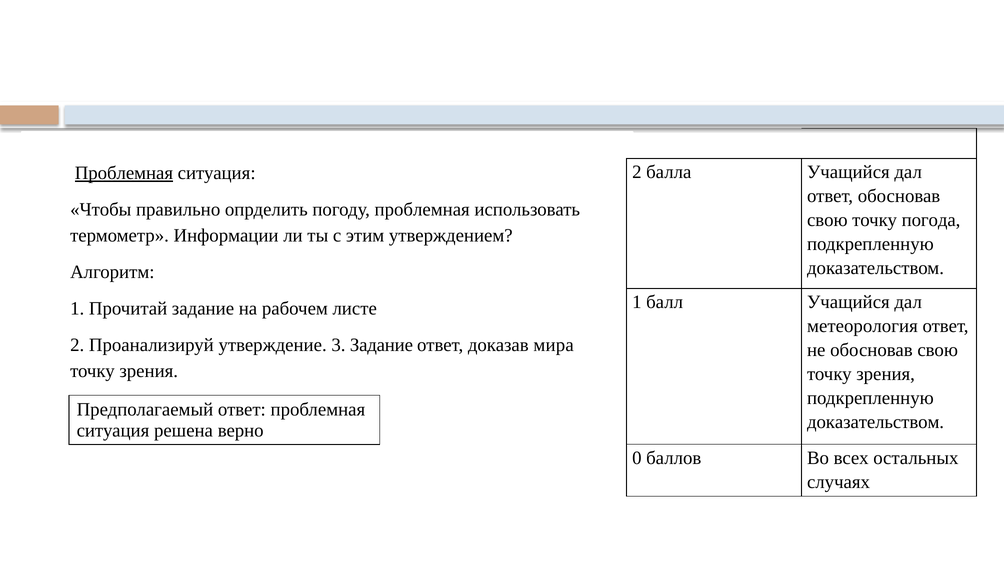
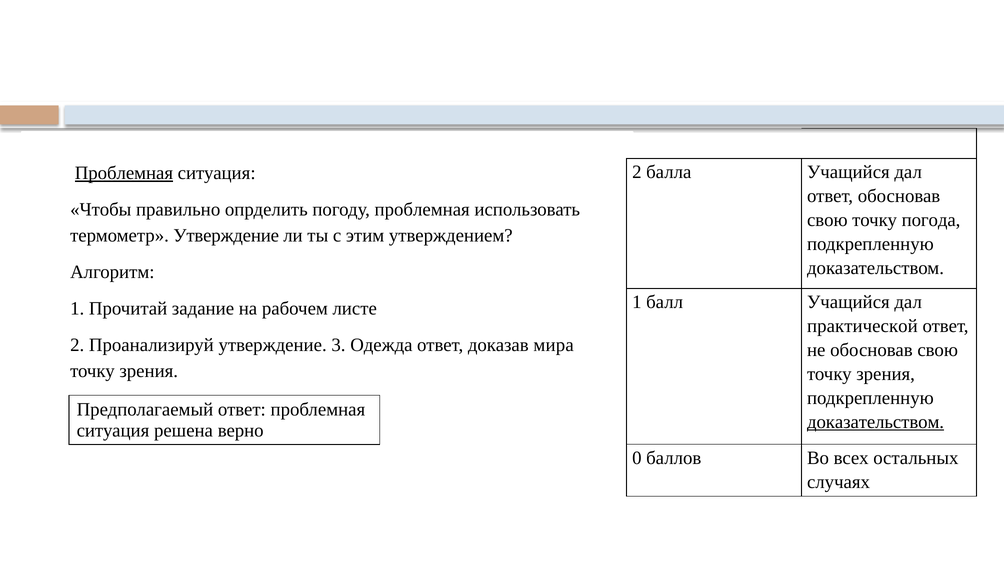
термометр Информации: Информации -> Утверждение (226, 235)
метеорология: метеорология -> практической (862, 326)
3 Задание: Задание -> Одежда (381, 345)
доказательством underline: none -> present (876, 422)
